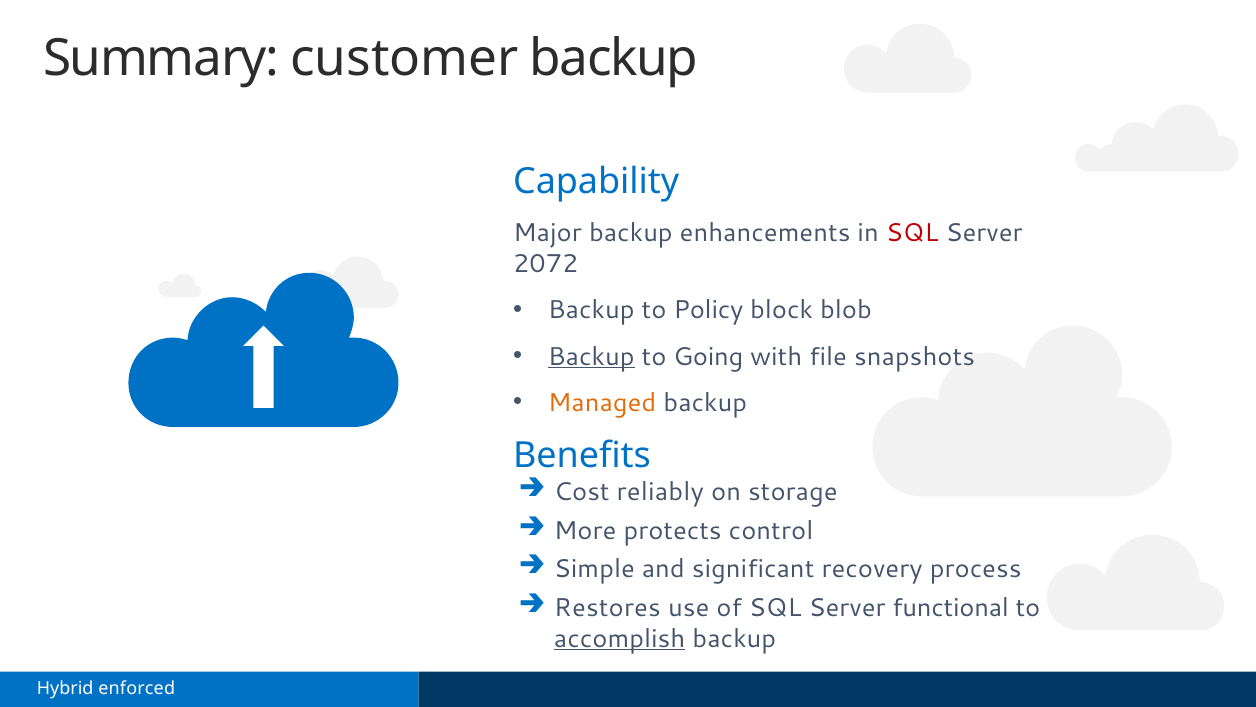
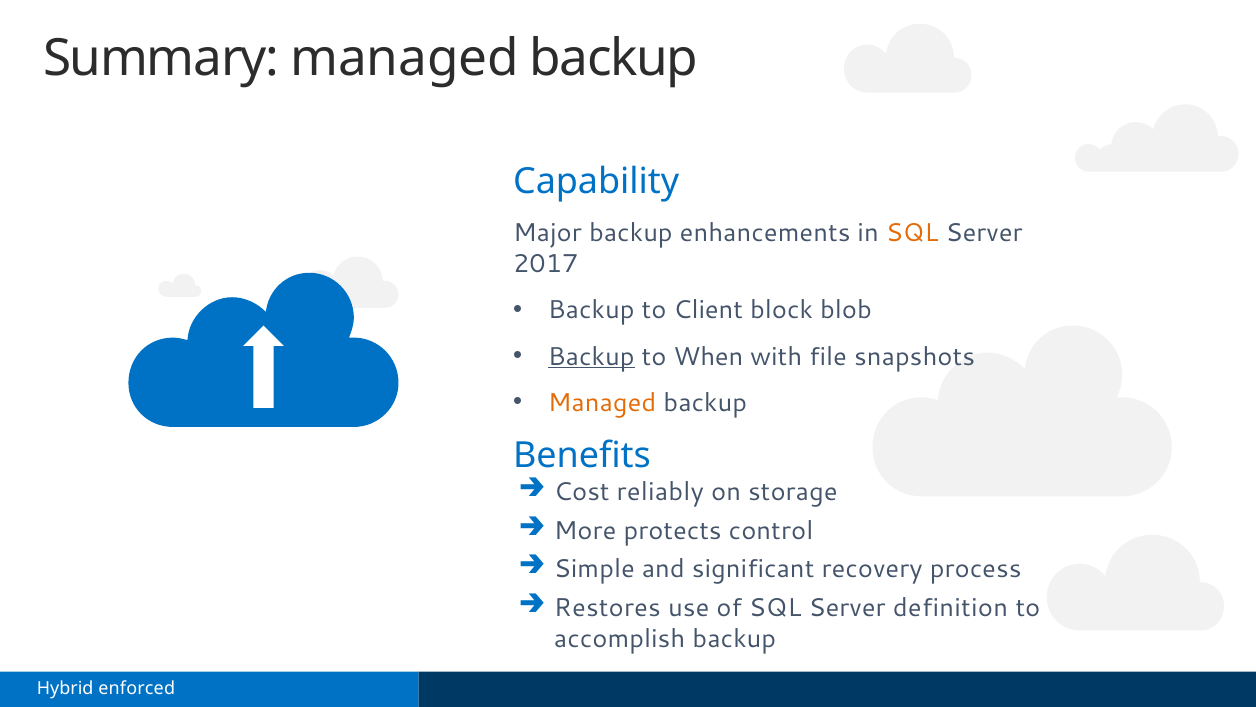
Summary customer: customer -> managed (405, 59)
SQL colour: red -> orange (912, 233)
2072: 2072 -> 2017 (546, 264)
Policy: Policy -> Client (708, 310)
Going: Going -> When (708, 356)
functional: functional -> definition (950, 607)
accomplish underline: present -> none (620, 638)
